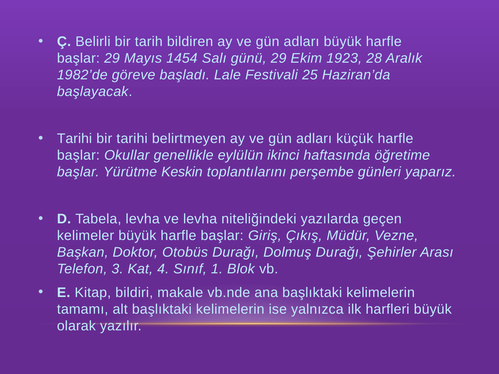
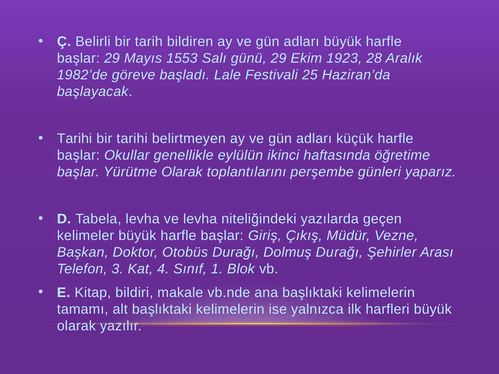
1454: 1454 -> 1553 (182, 58)
Yürütme Keskin: Keskin -> Olarak (182, 172)
